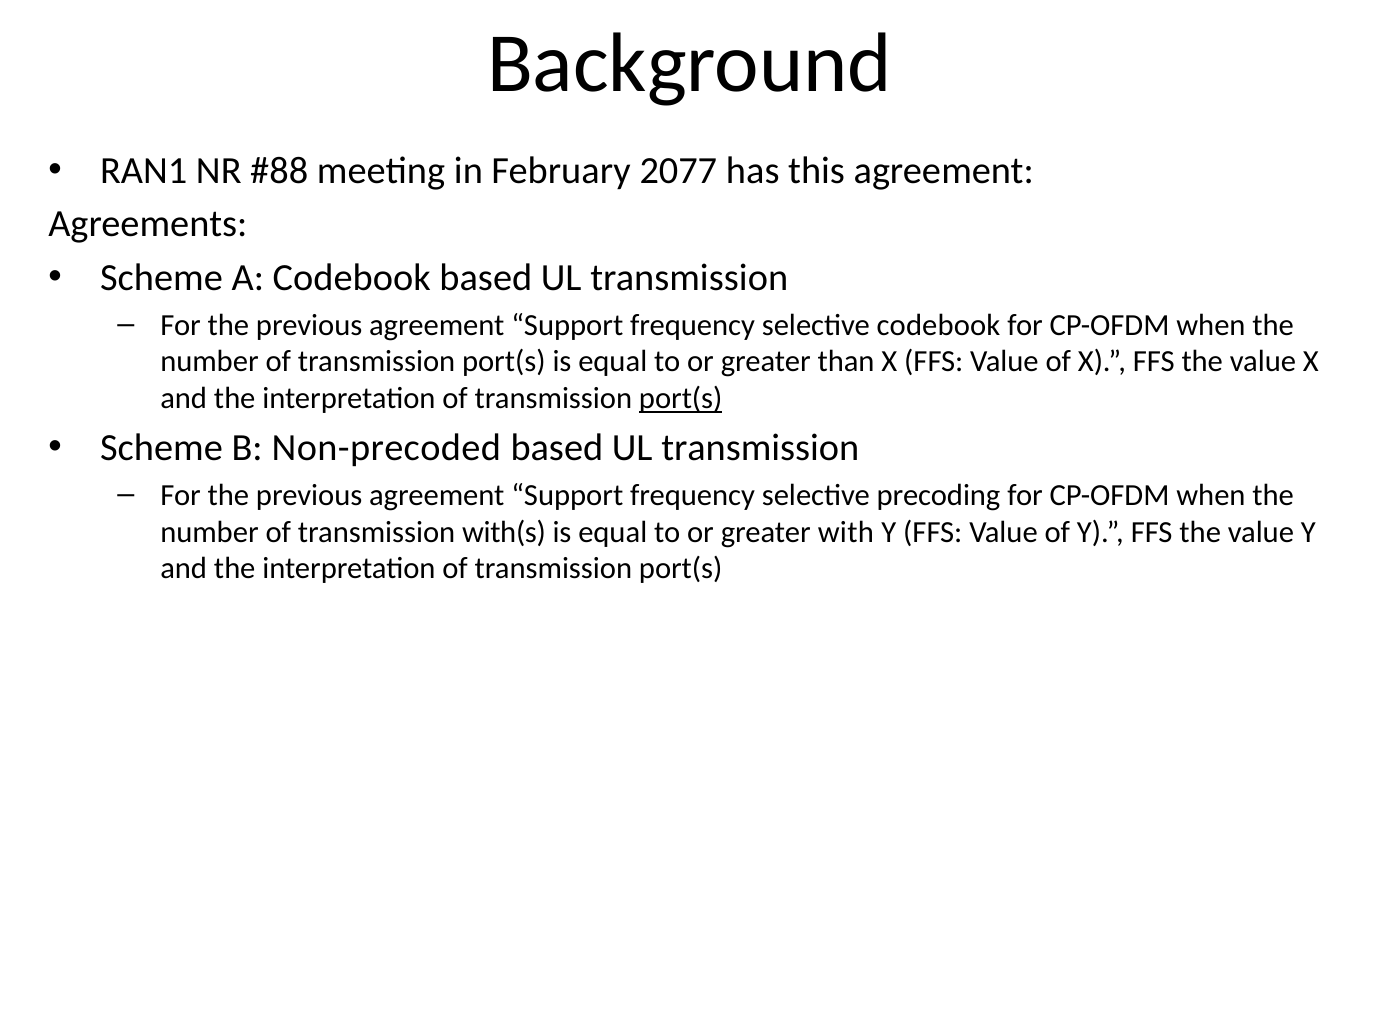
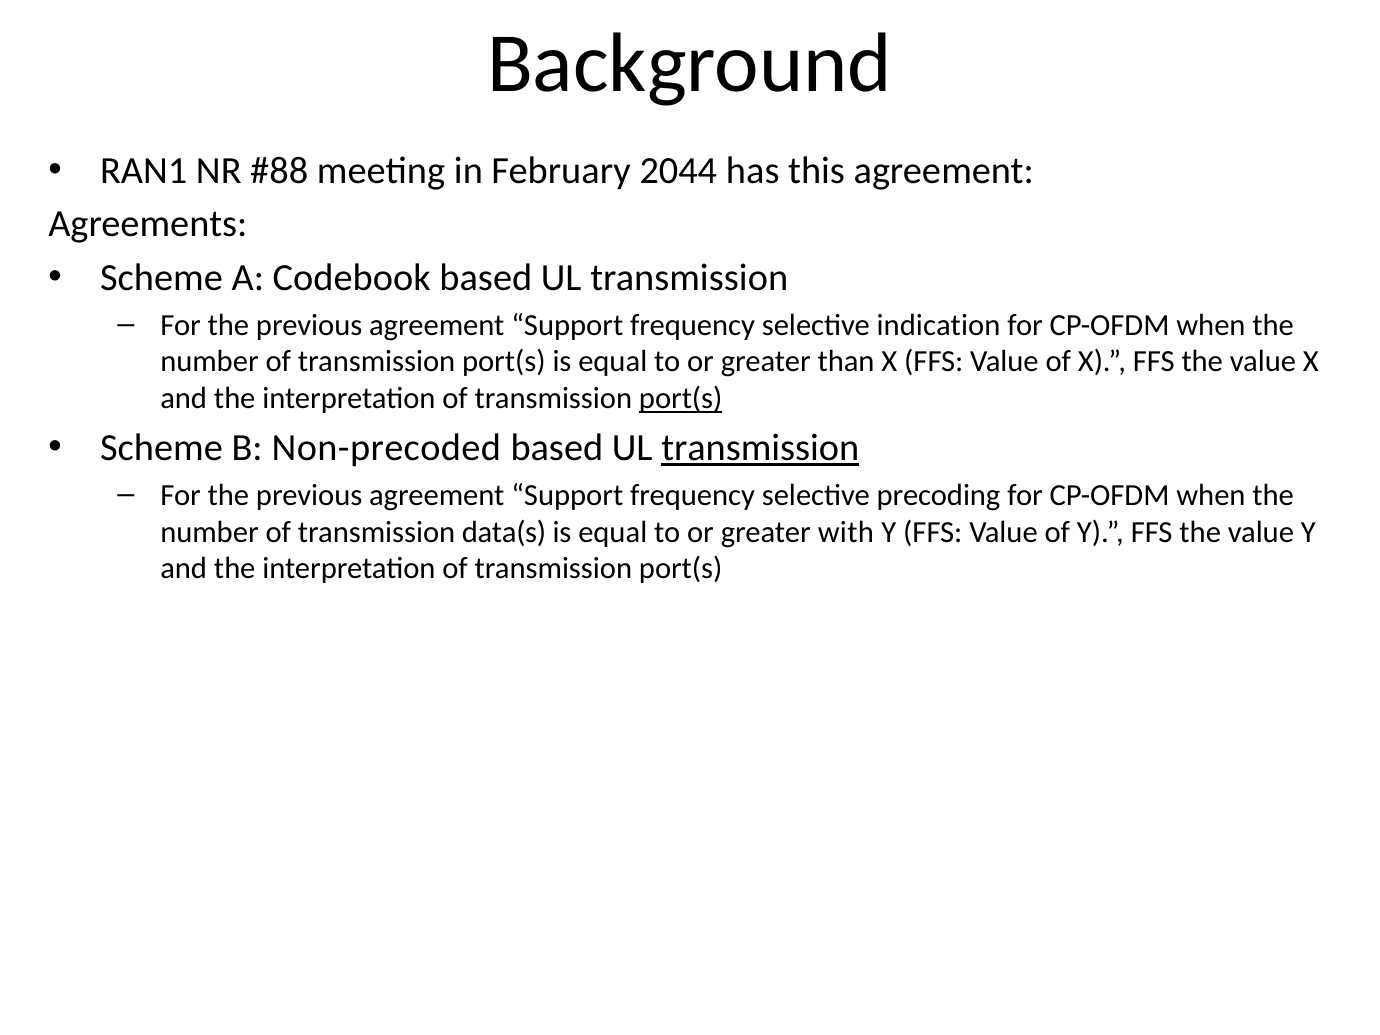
2077: 2077 -> 2044 (678, 171)
selective codebook: codebook -> indication (939, 325)
transmission underline: none -> present (760, 448)
with(s: with(s -> data(s (504, 532)
